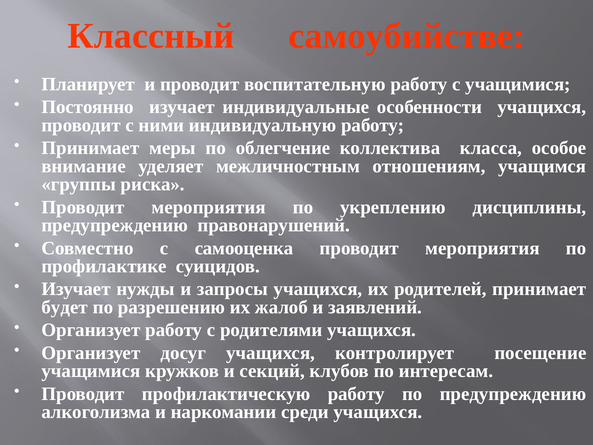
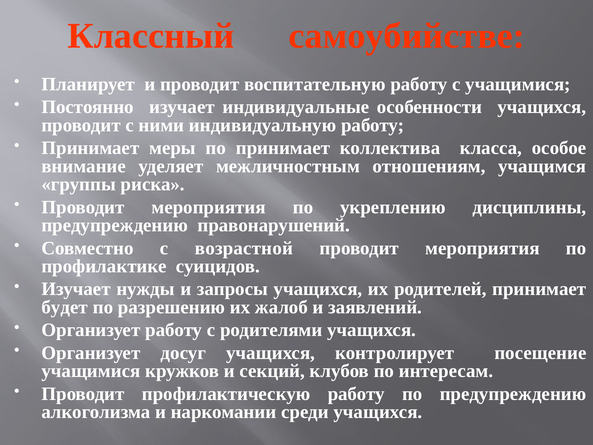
по облегчение: облегчение -> принимает (283, 148)
самооценка: самооценка -> возрастной (244, 248)
